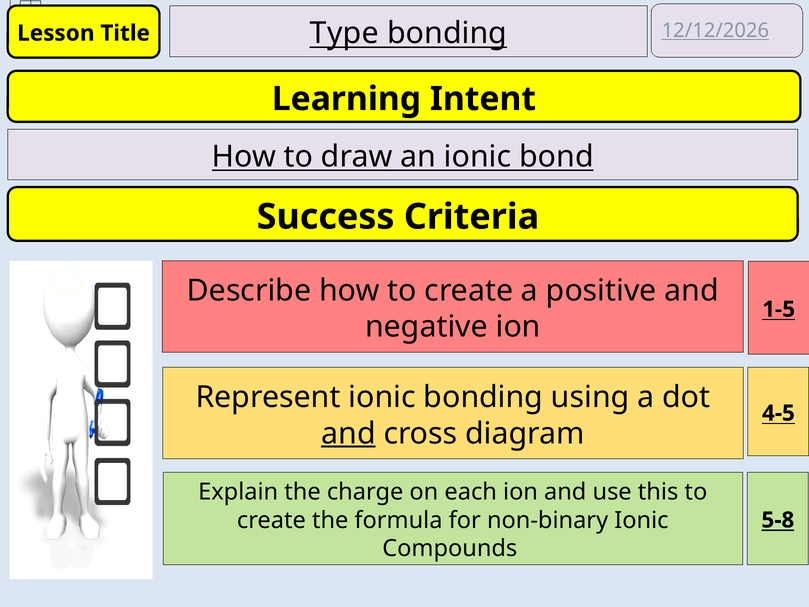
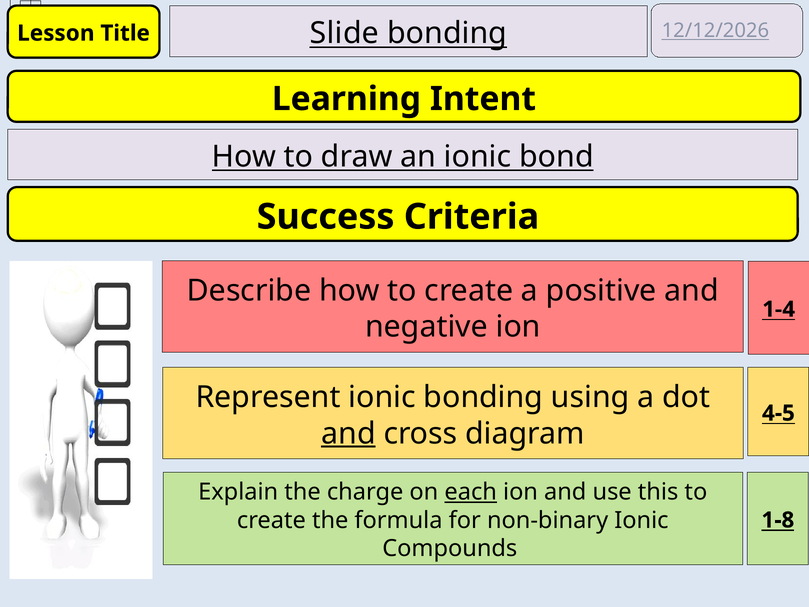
Type: Type -> Slide (344, 33)
1-5: 1-5 -> 1-4 (779, 309)
each underline: none -> present (471, 492)
5-8: 5-8 -> 1-8 (778, 520)
